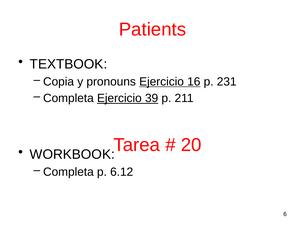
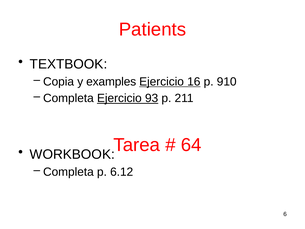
pronouns: pronouns -> examples (111, 81)
231: 231 -> 910 (227, 81)
39: 39 -> 93 (152, 98)
20: 20 -> 64 (191, 145)
